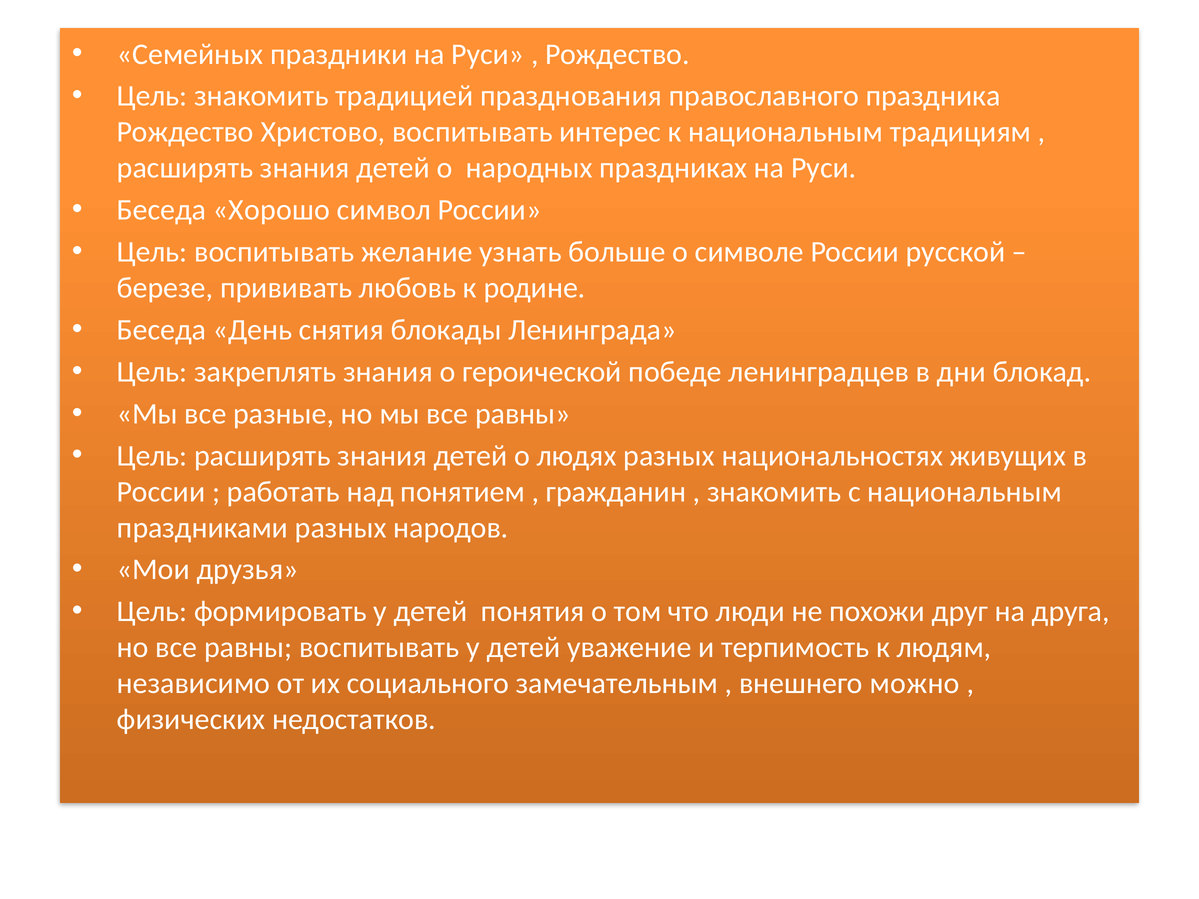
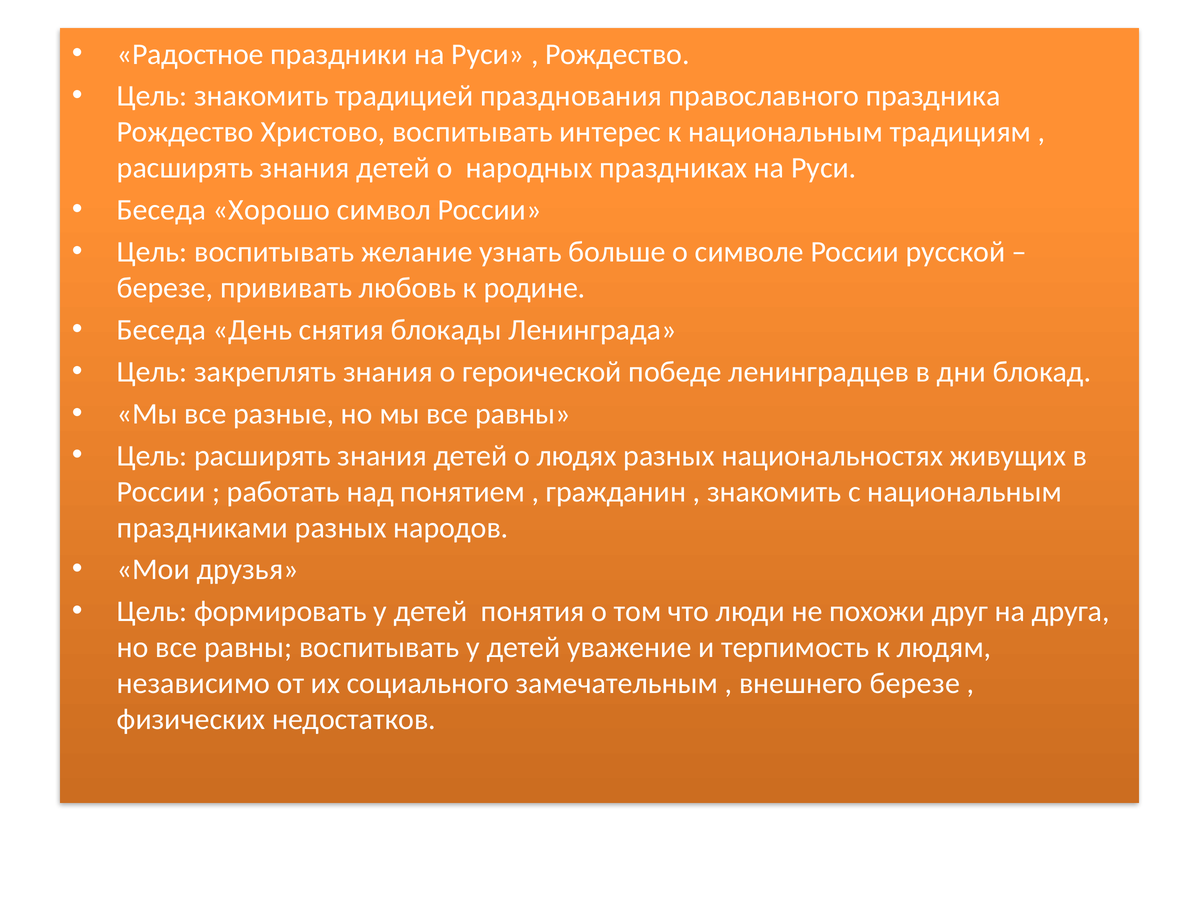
Семейных: Семейных -> Радостное (190, 54)
внешнего можно: можно -> березе (915, 684)
